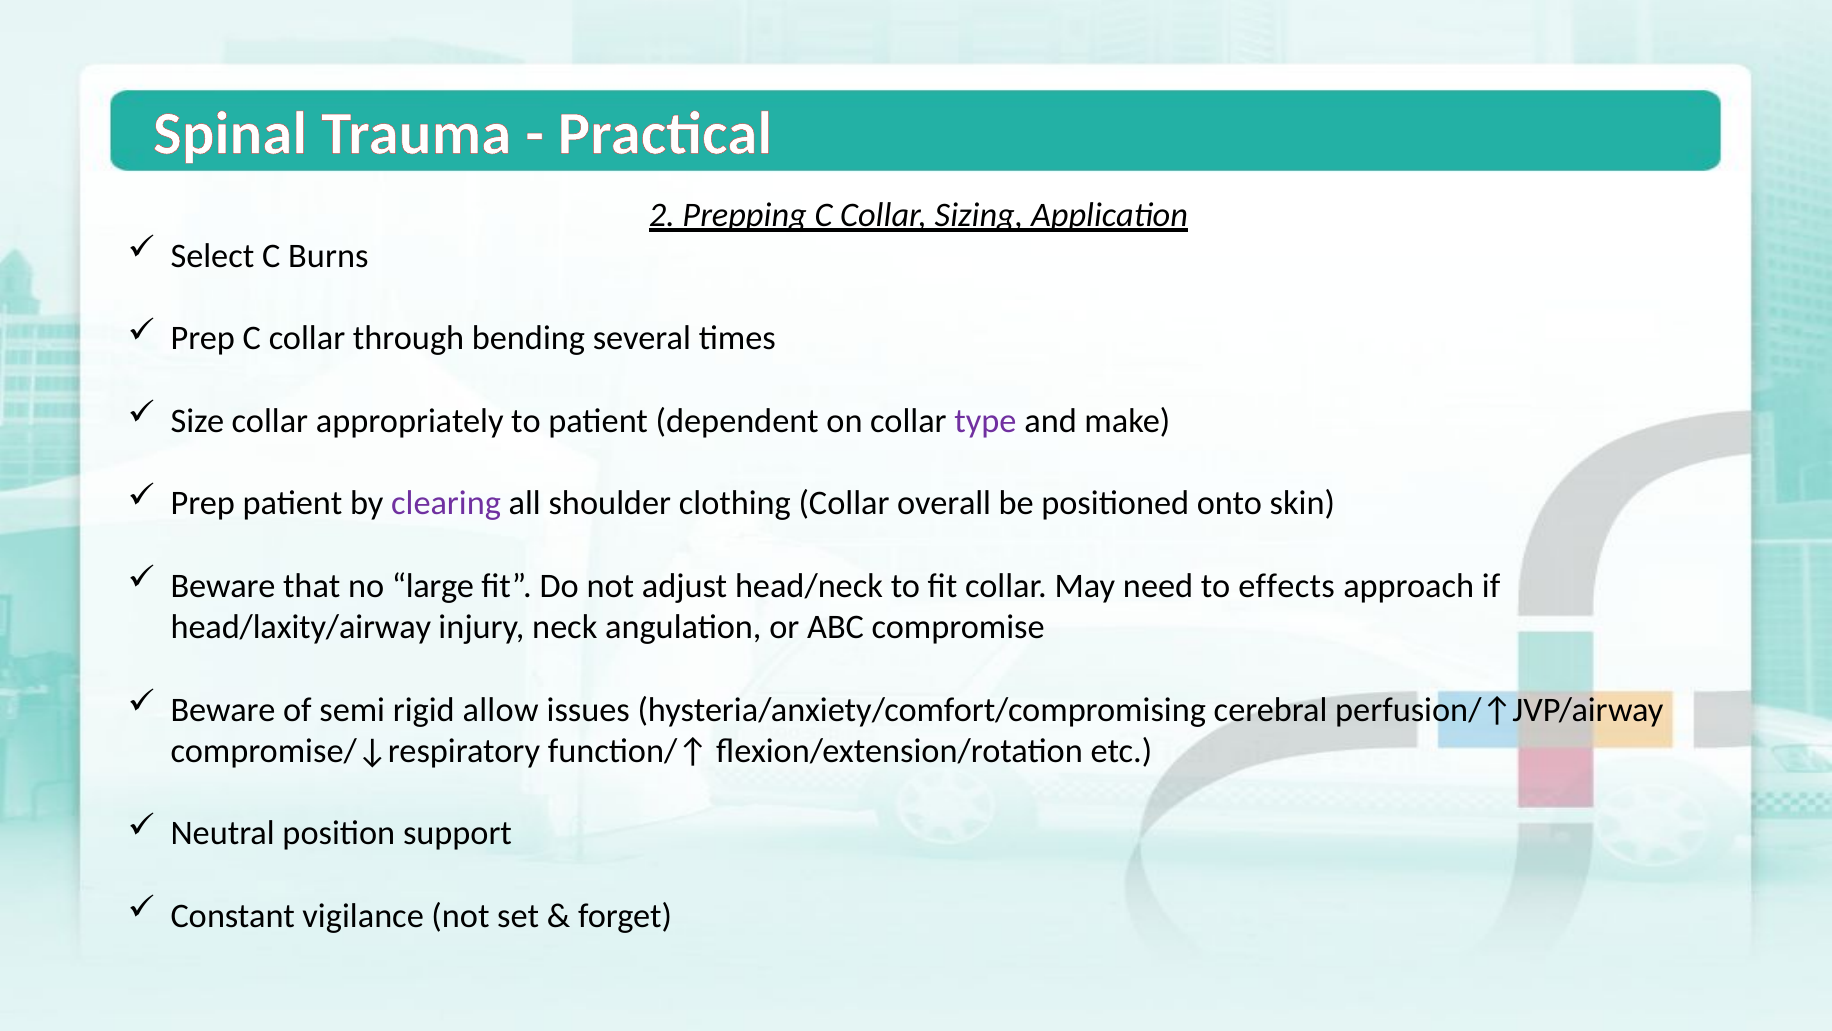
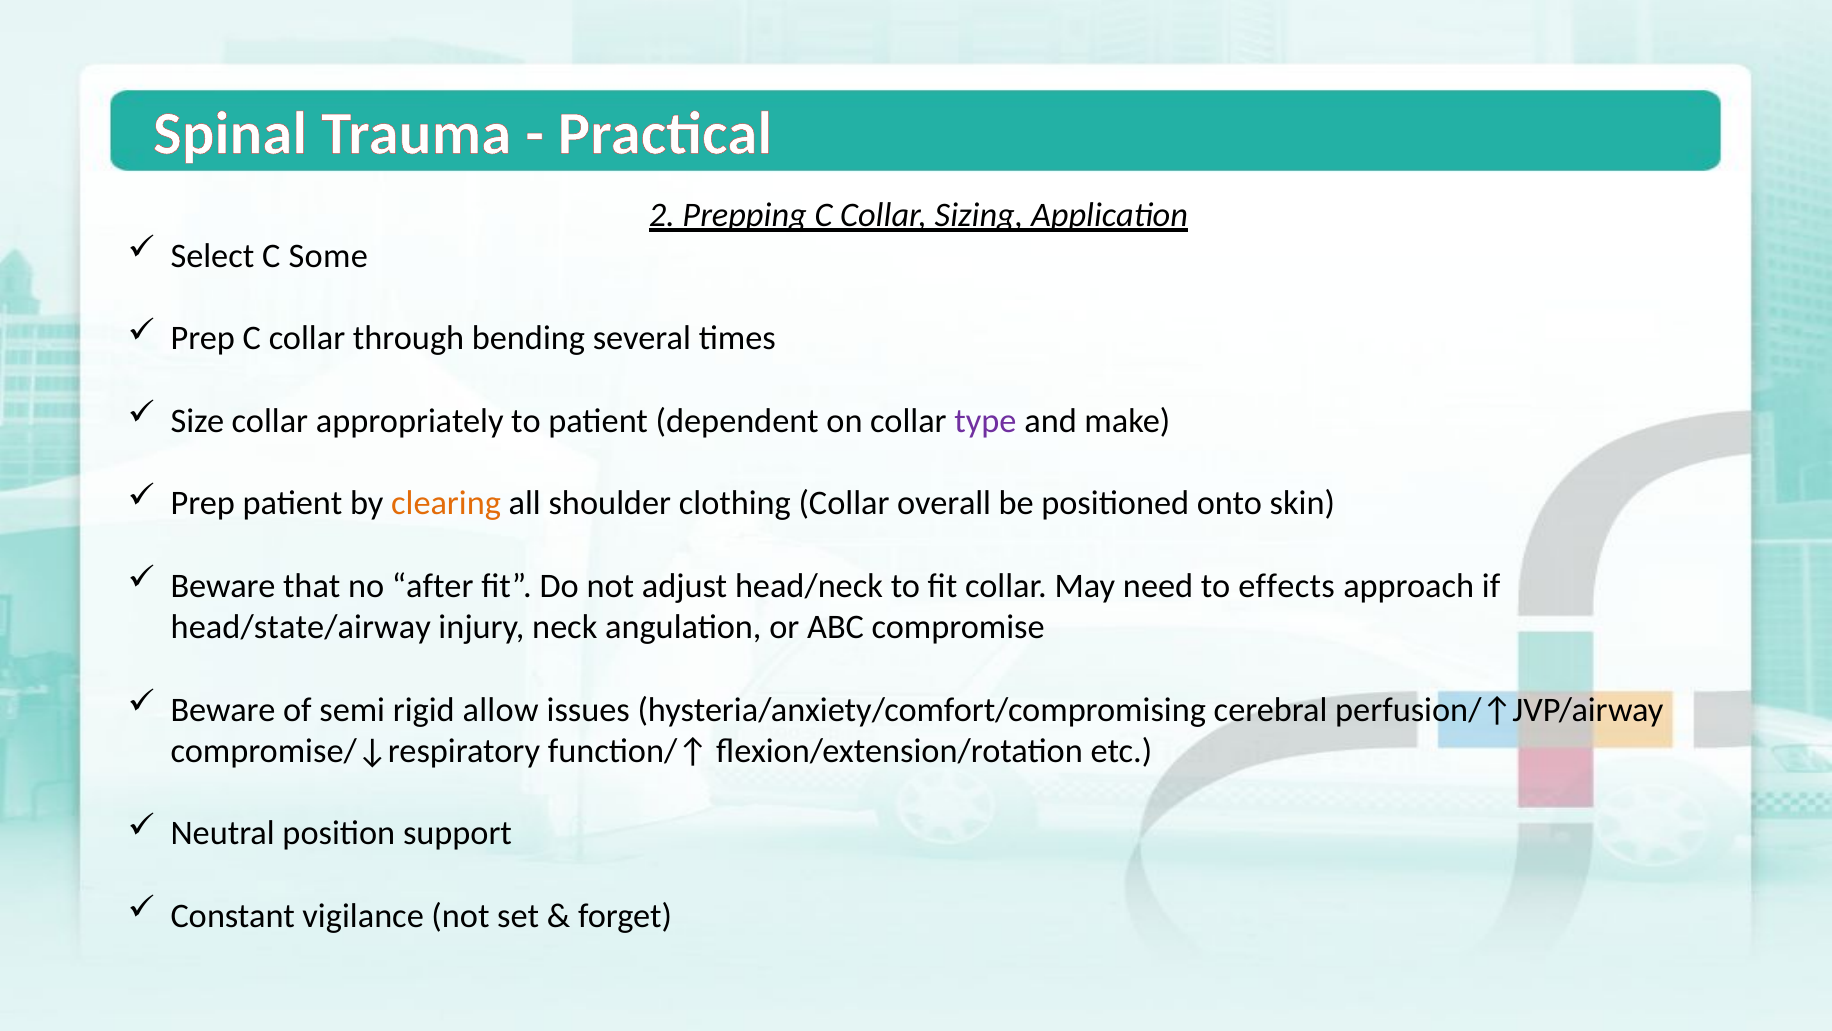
Burns: Burns -> Some (328, 256)
clearing colour: purple -> orange (446, 503)
large: large -> after (433, 586)
head/laxity/airway: head/laxity/airway -> head/state/airway (301, 627)
